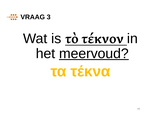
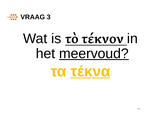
τέκνα underline: none -> present (90, 71)
